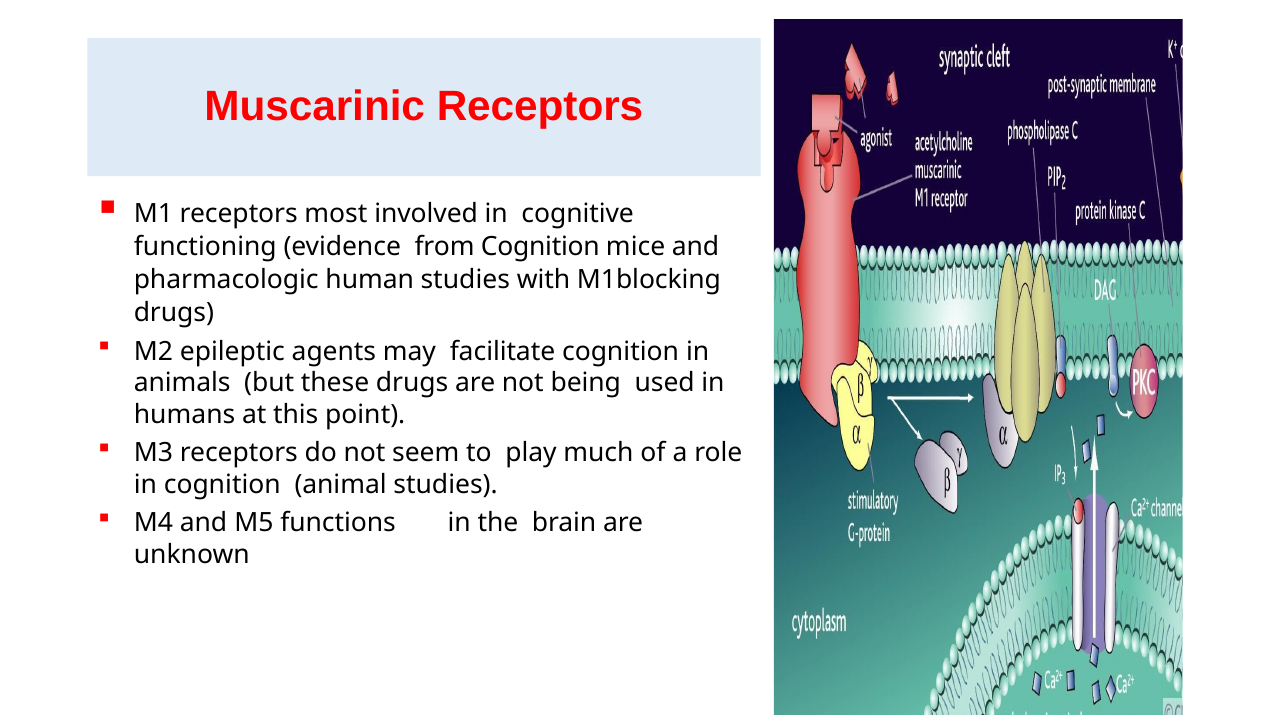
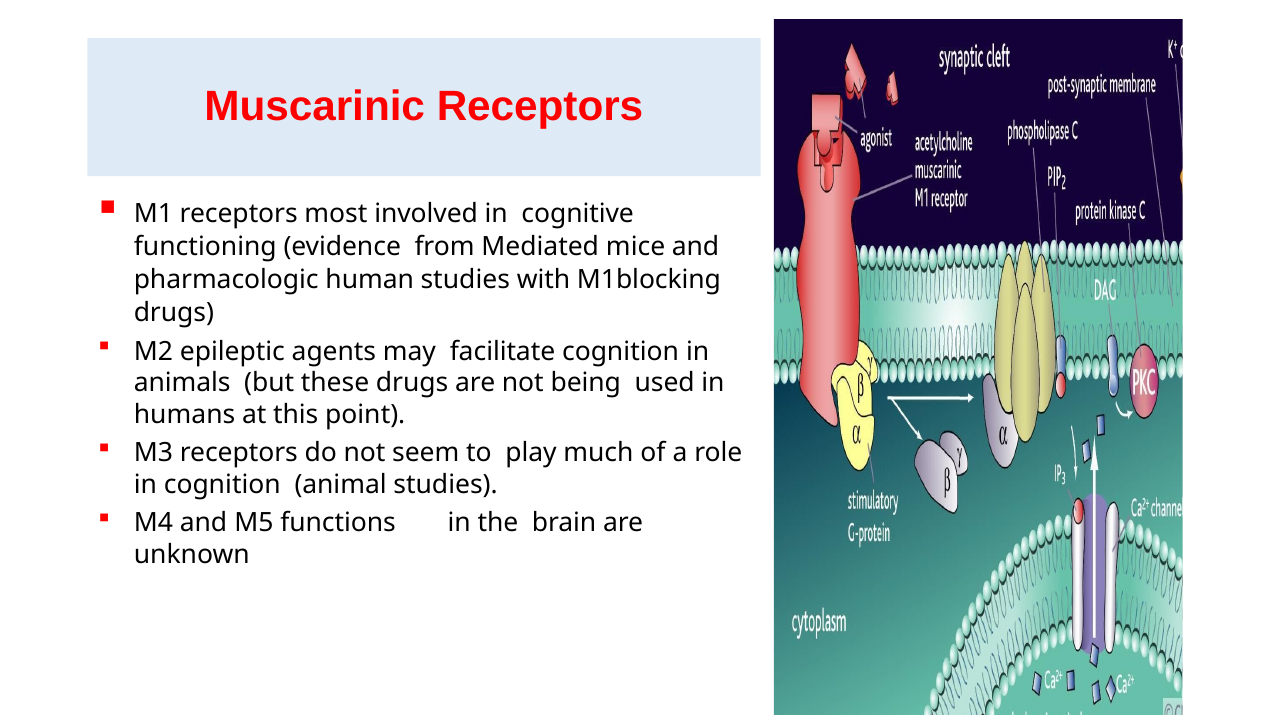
from Cognition: Cognition -> Mediated (540, 247)
